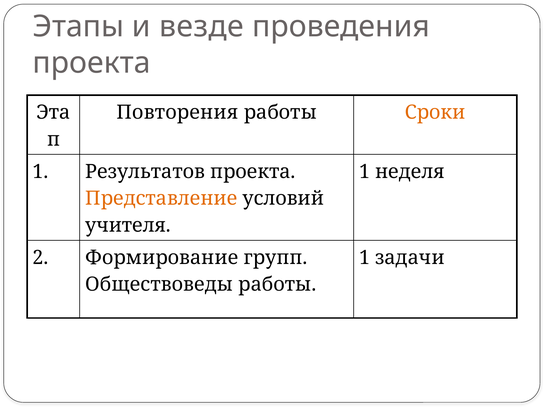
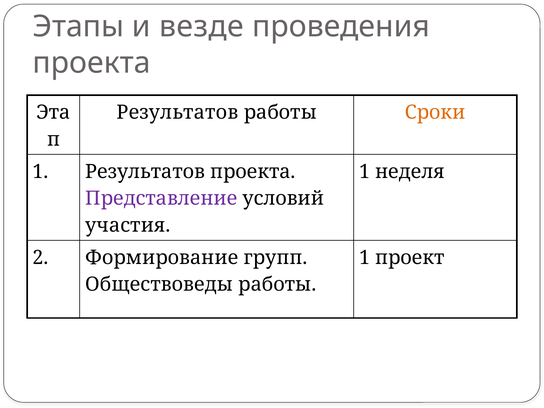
Повторения: Повторения -> Результатов (177, 112)
Представление colour: orange -> purple (161, 198)
учителя: учителя -> участия (128, 225)
задачи: задачи -> проект (410, 258)
